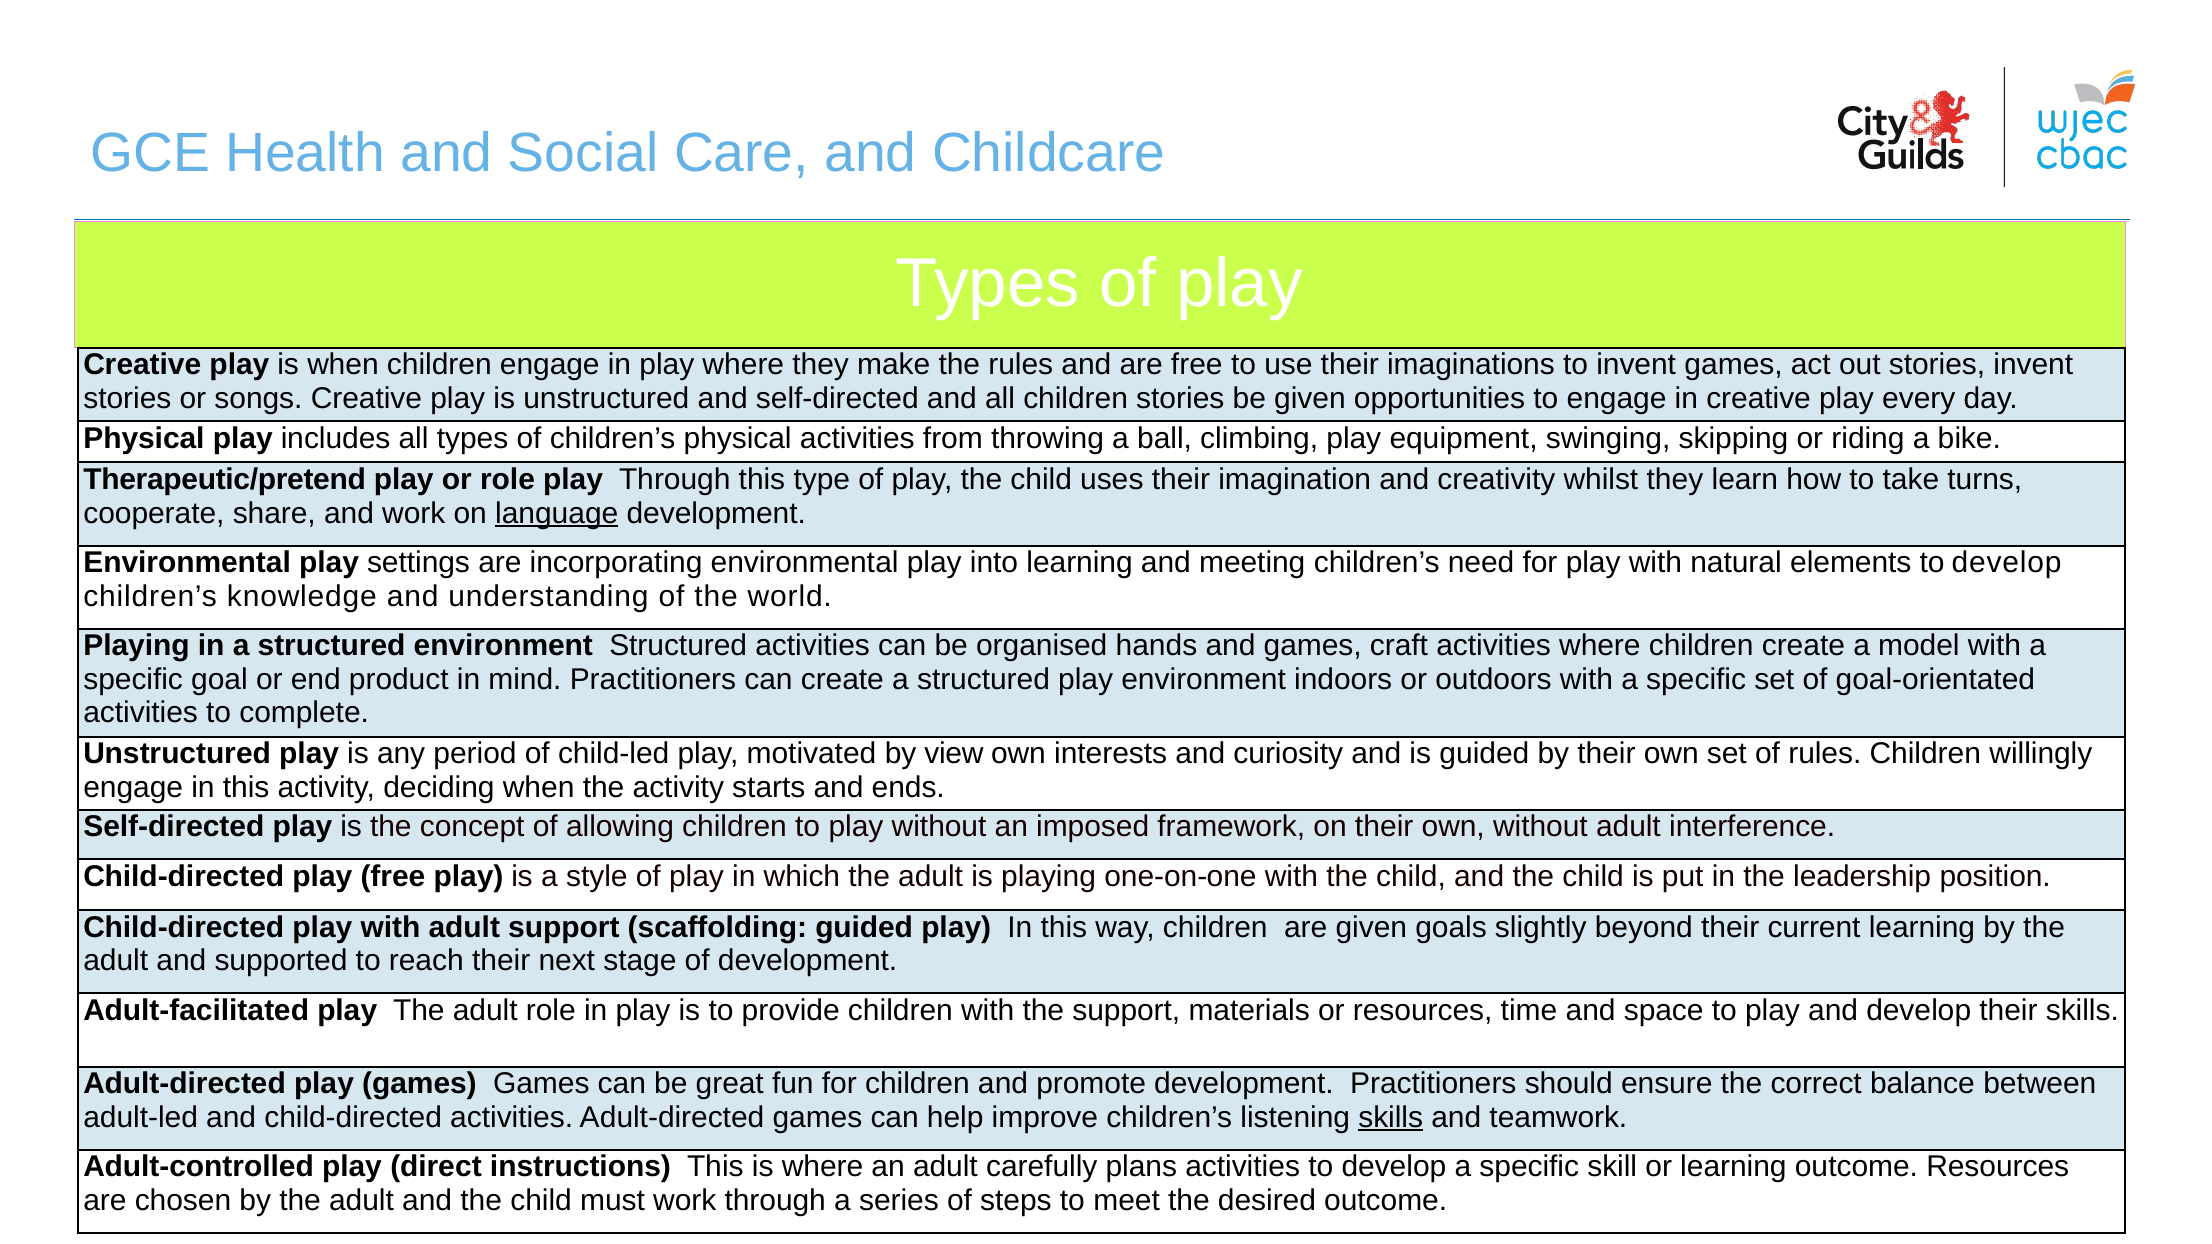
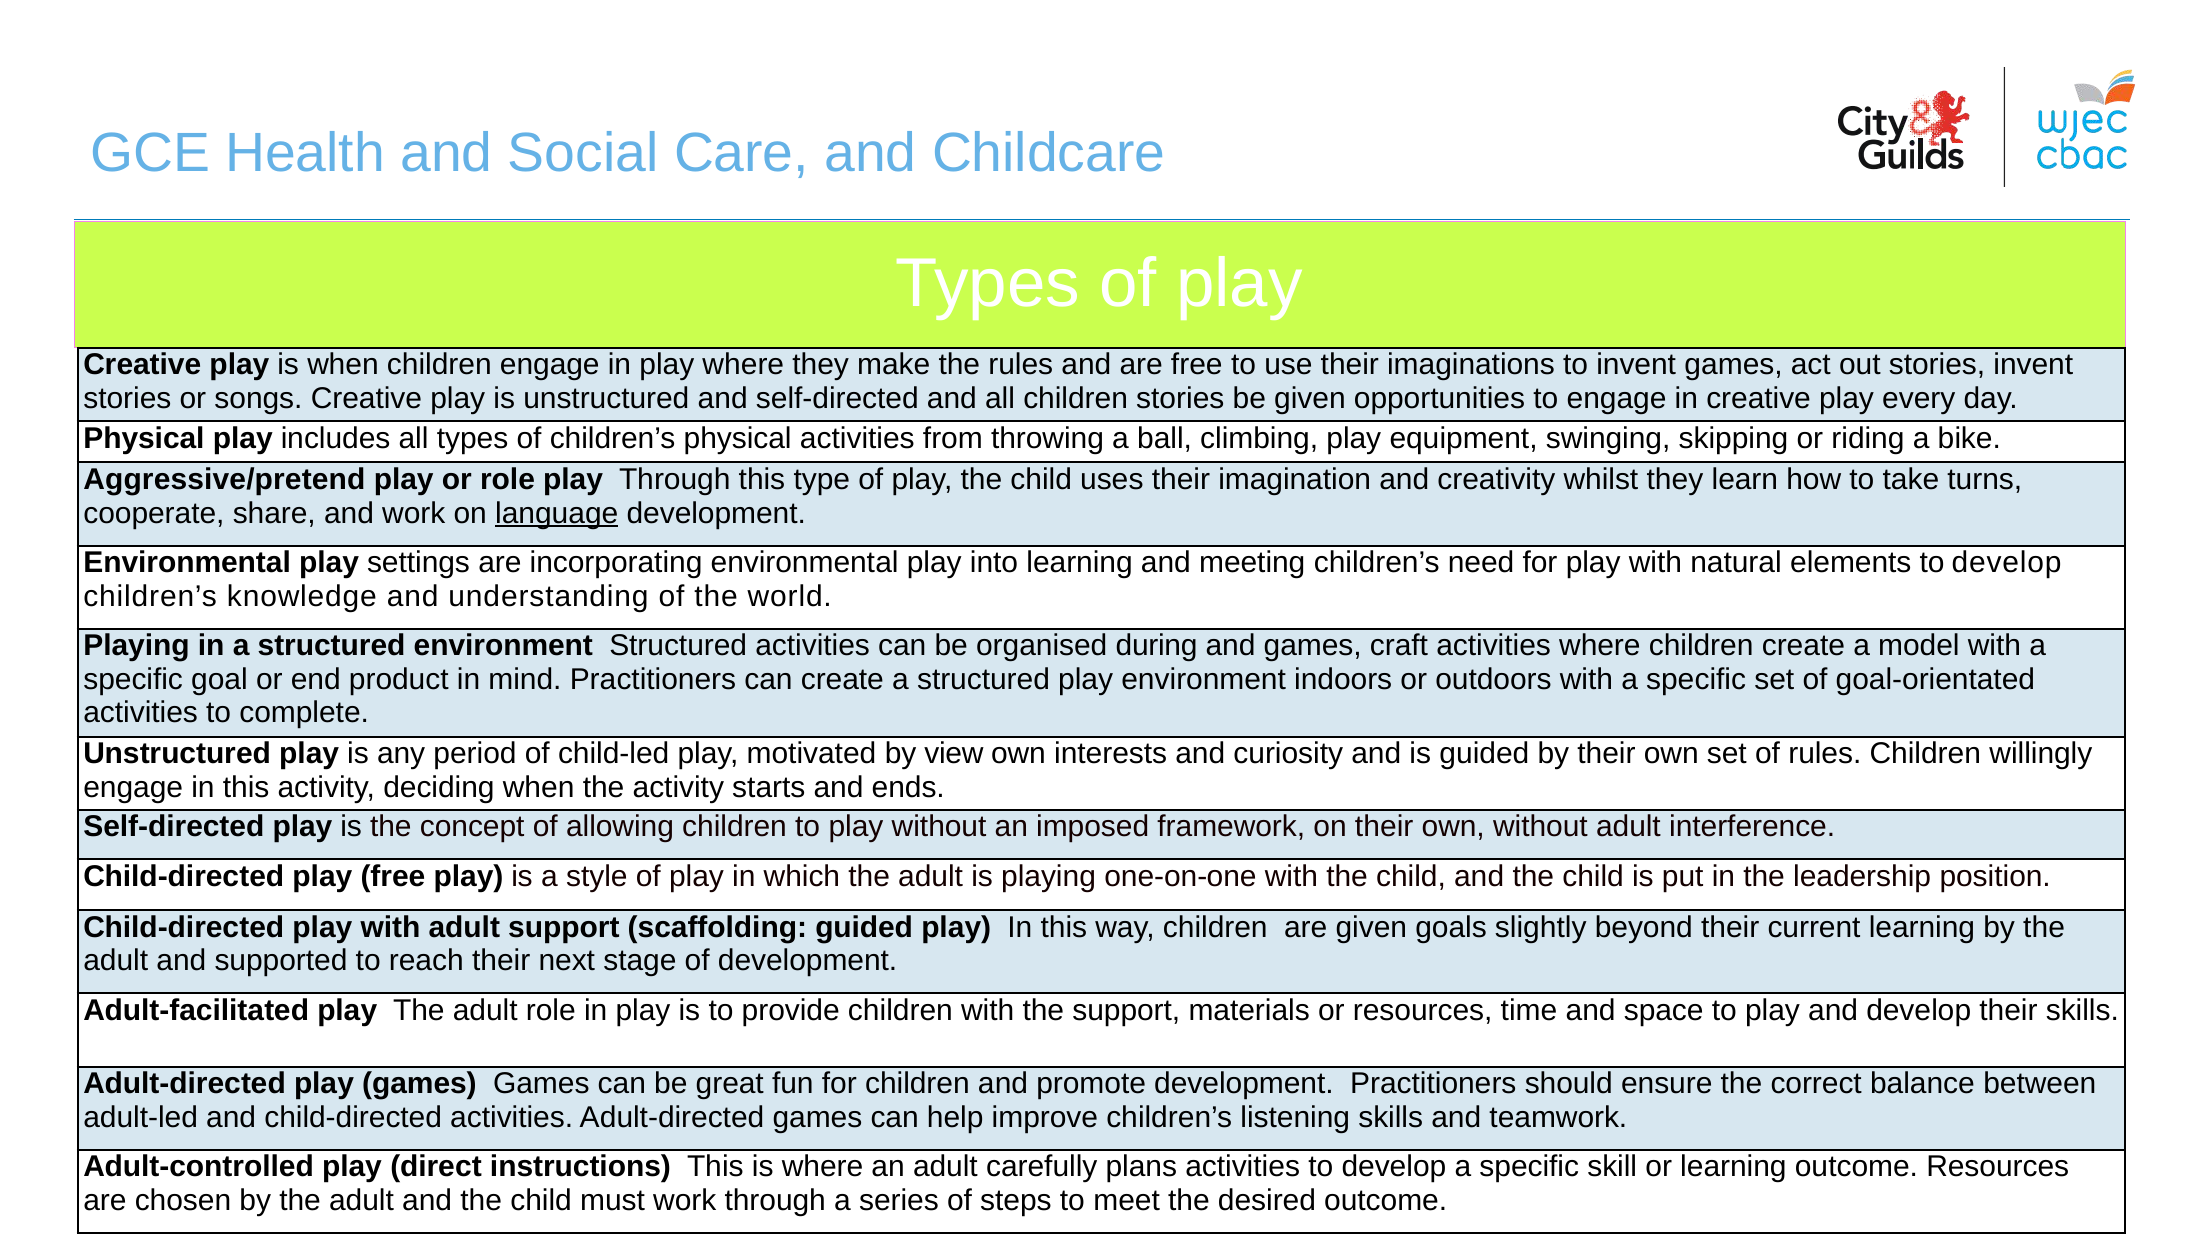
Therapeutic/pretend: Therapeutic/pretend -> Aggressive/pretend (224, 480)
hands: hands -> during (1157, 646)
skills underline: present -> none (1391, 1117)
